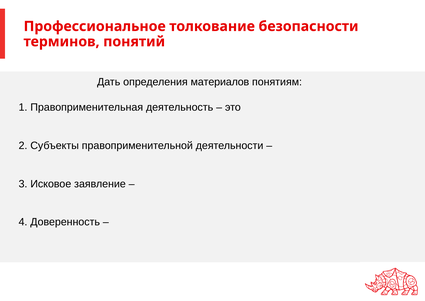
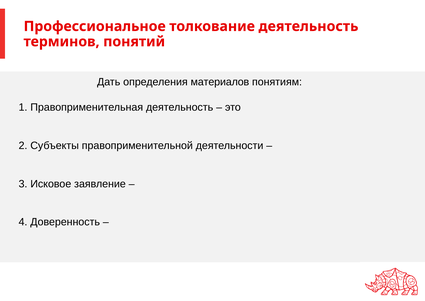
толкование безопасности: безопасности -> деятельность (308, 26)
